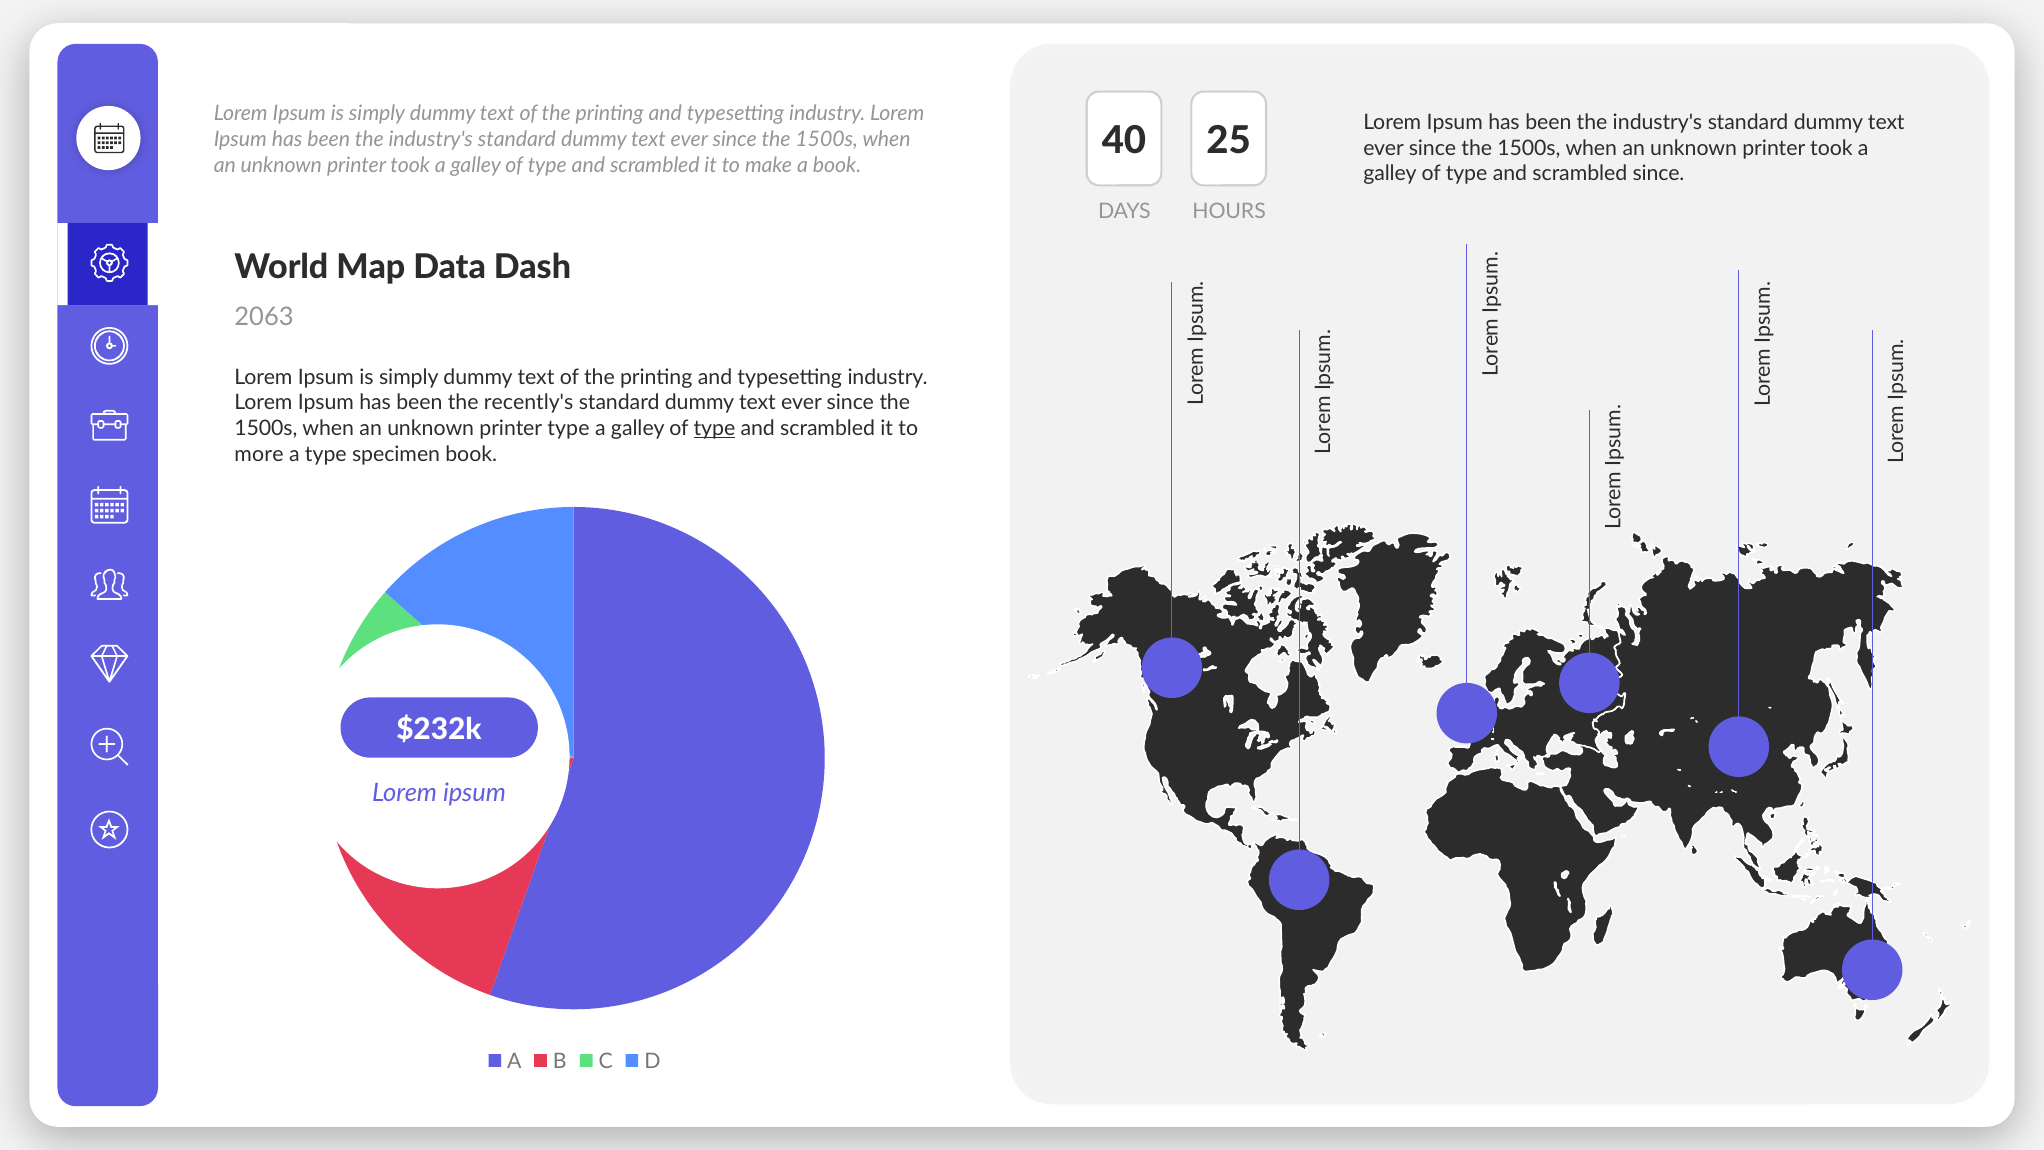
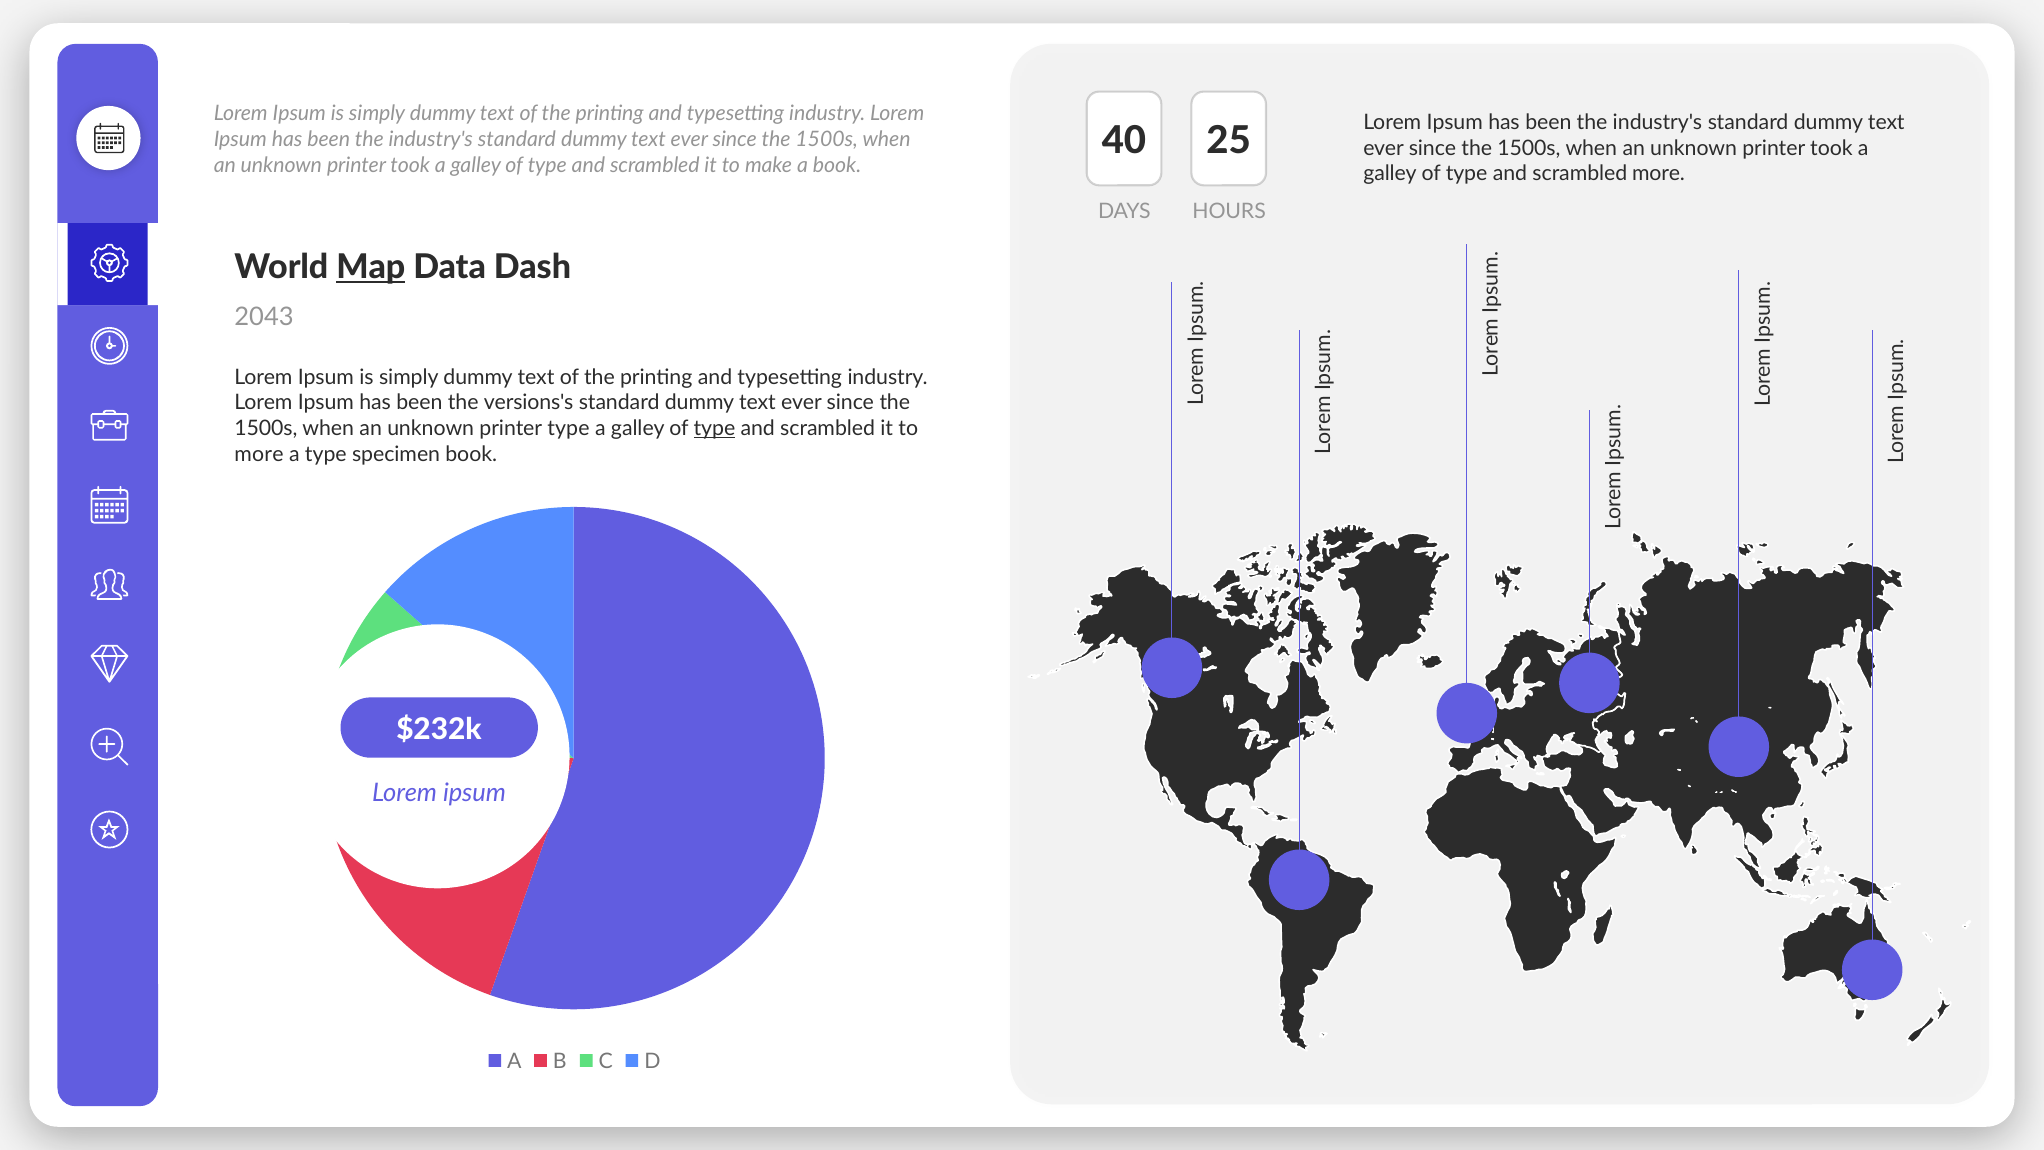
scrambled since: since -> more (1659, 174)
Map underline: none -> present (371, 267)
2063: 2063 -> 2043 (264, 317)
recently's: recently's -> versions's (529, 403)
